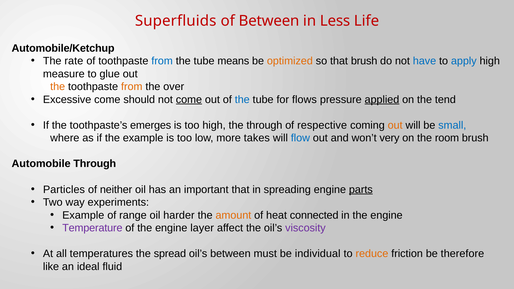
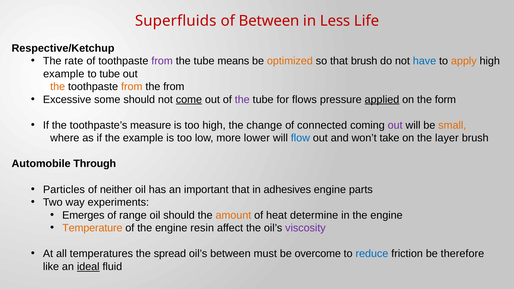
Automobile/Ketchup: Automobile/Ketchup -> Respective/Ketchup (63, 48)
from colour: blue -> purple (162, 61)
apply colour: blue -> orange (464, 61)
measure: measure -> example (64, 74)
to glue: glue -> tube (110, 74)
the over: over -> from (174, 87)
Excessive come: come -> some (107, 100)
the colour: blue -> purple (242, 100)
tend: tend -> form (445, 100)
emerges: emerges -> measure (151, 125)
the through: through -> change (264, 125)
respective: respective -> connected (322, 125)
out colour: orange -> purple (395, 125)
small colour: blue -> orange (452, 125)
takes: takes -> lower (257, 138)
very: very -> take (389, 138)
room: room -> layer (447, 138)
spreading: spreading -> adhesives (287, 190)
parts underline: present -> none (361, 190)
Example: Example -> Emerges (83, 215)
oil harder: harder -> should (179, 215)
connected: connected -> determine (314, 215)
Temperature colour: purple -> orange (92, 228)
layer: layer -> resin (202, 228)
individual: individual -> overcome (318, 254)
reduce colour: orange -> blue (372, 254)
ideal underline: none -> present (88, 267)
